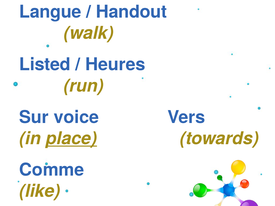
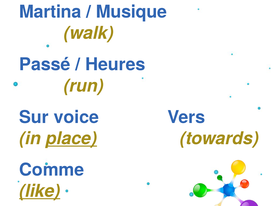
Langue: Langue -> Martina (50, 12)
Handout: Handout -> Musique (131, 12)
Listed: Listed -> Passé (45, 65)
like underline: none -> present (40, 191)
